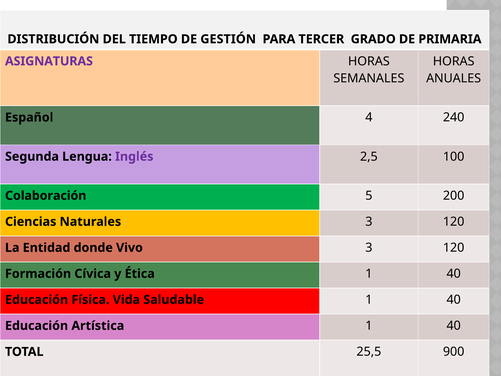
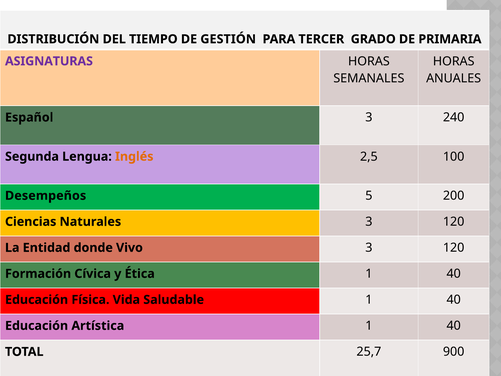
Español 4: 4 -> 3 (369, 117)
Inglés colour: purple -> orange (134, 156)
Colaboración: Colaboración -> Desempeños (46, 196)
25,5: 25,5 -> 25,7 (369, 352)
